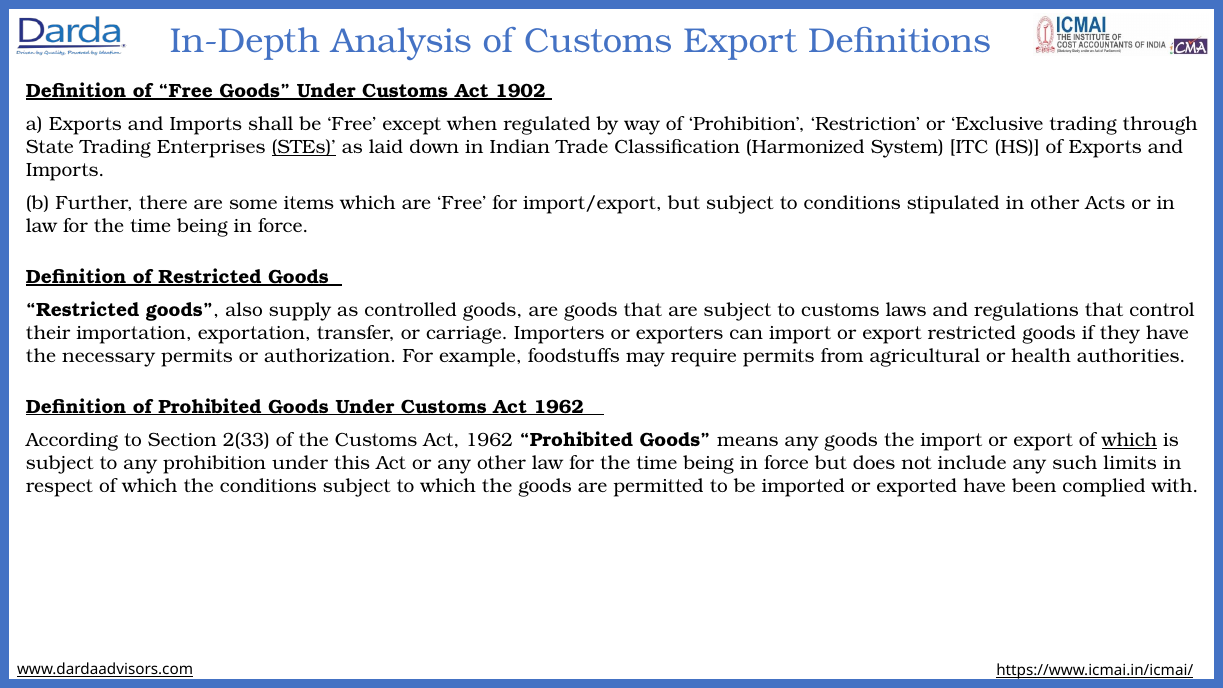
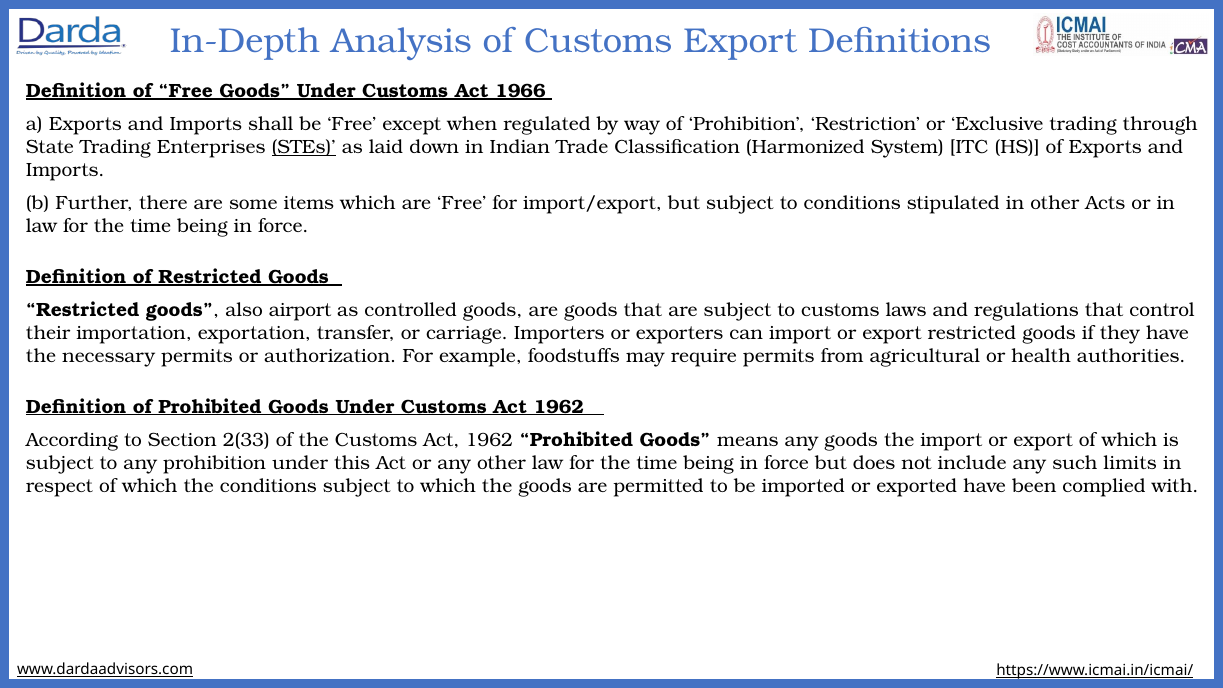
1902: 1902 -> 1966 (520, 91)
supply: supply -> airport (300, 310)
which underline: present -> none (1129, 440)
